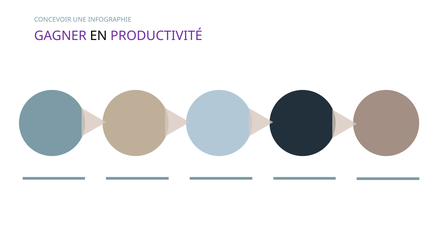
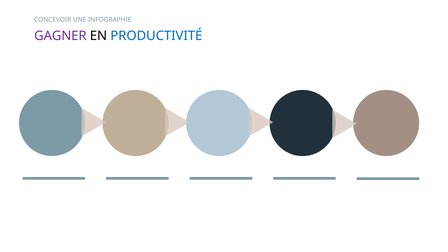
PRODUCTIVITÉ colour: purple -> blue (156, 36)
